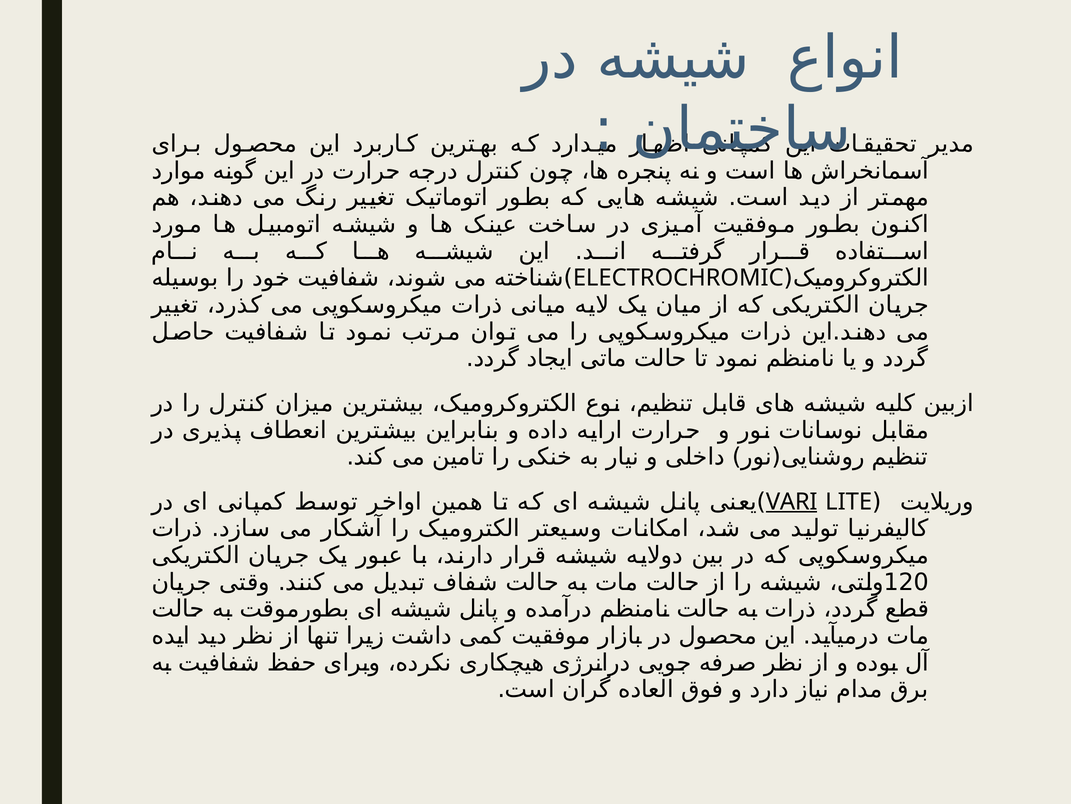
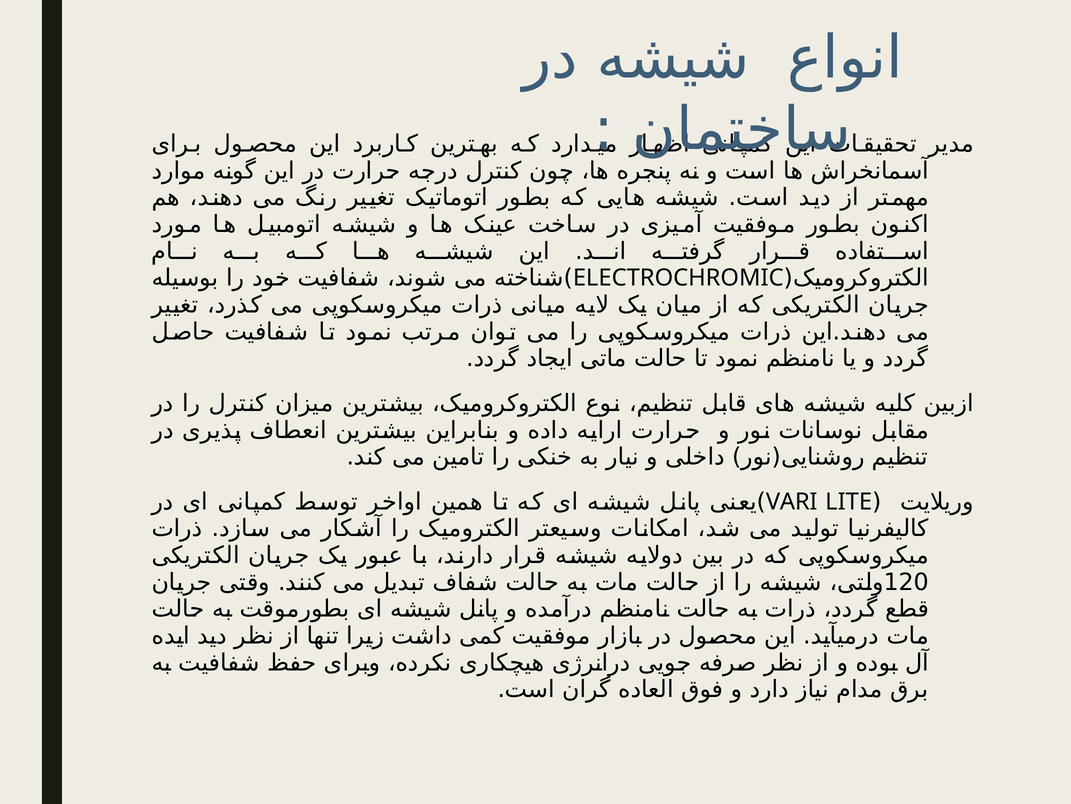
VARI underline: present -> none (792, 501)
